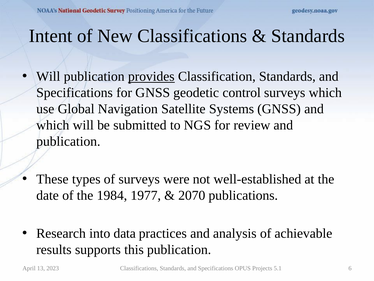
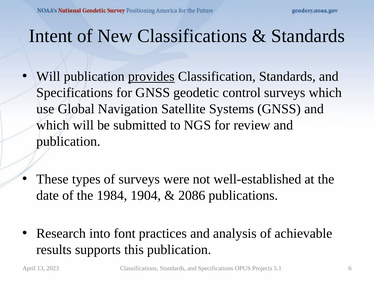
1977: 1977 -> 1904 (146, 195)
2070: 2070 -> 2086 (192, 195)
data: data -> font (125, 233)
